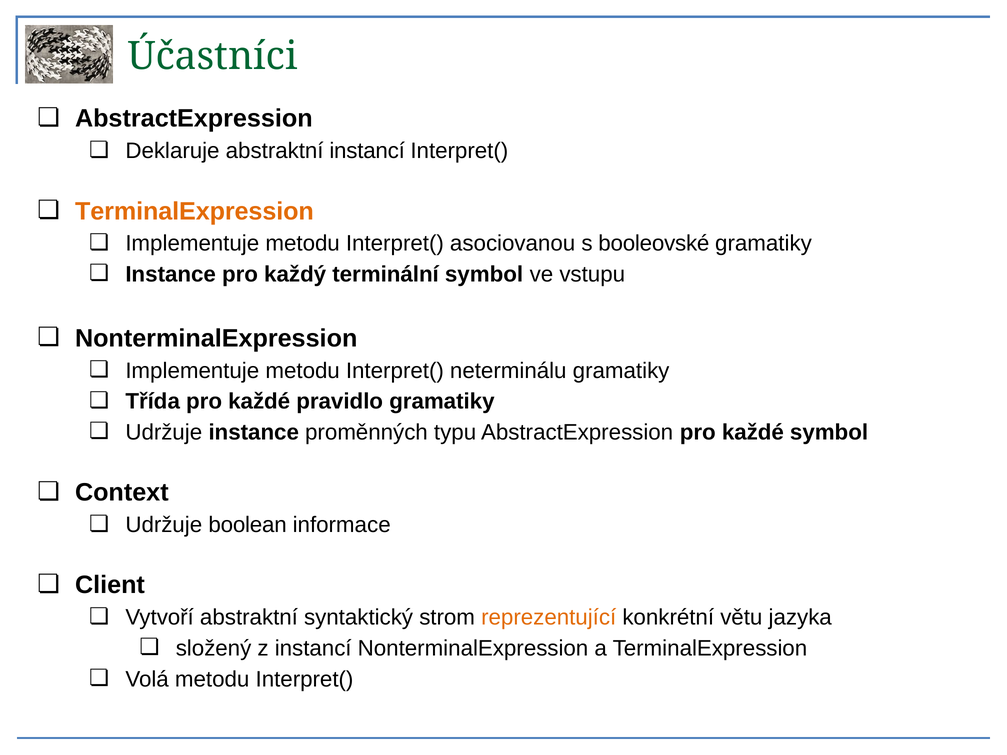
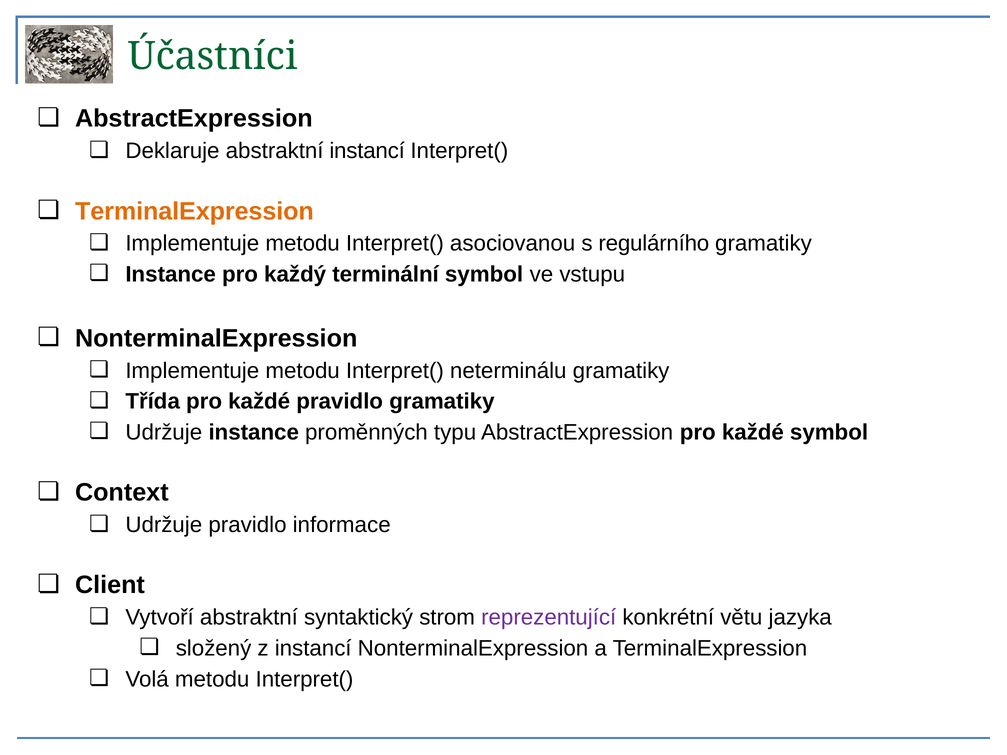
booleovské: booleovské -> regulárního (654, 244)
Udržuje boolean: boolean -> pravidlo (247, 525)
reprezentující colour: orange -> purple (549, 618)
